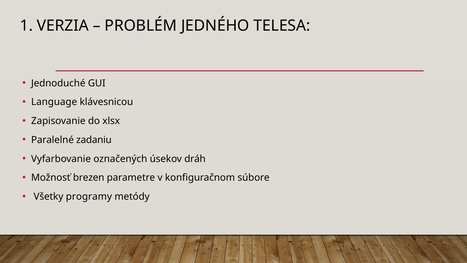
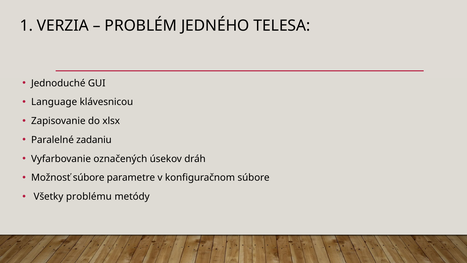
Možnosť brezen: brezen -> súbore (89, 178)
programy: programy -> problému (89, 196)
